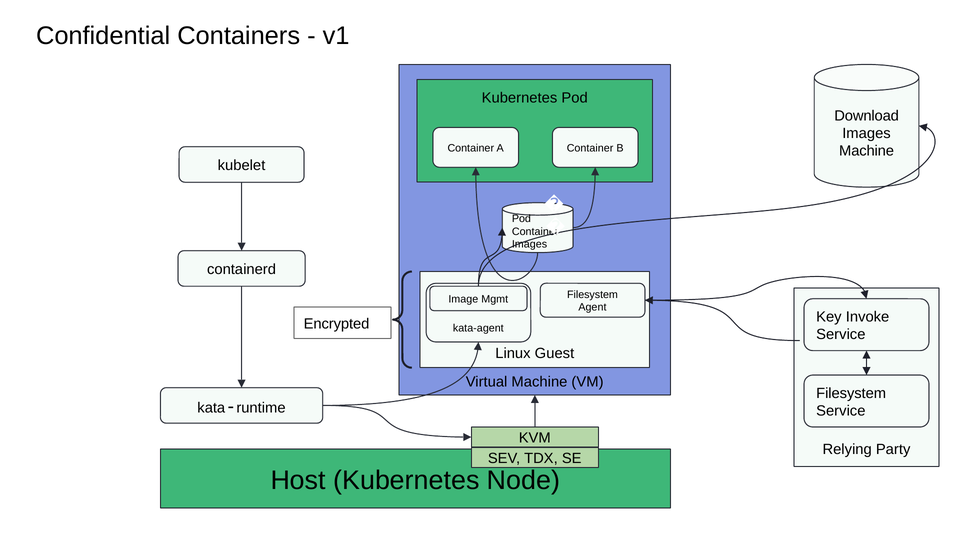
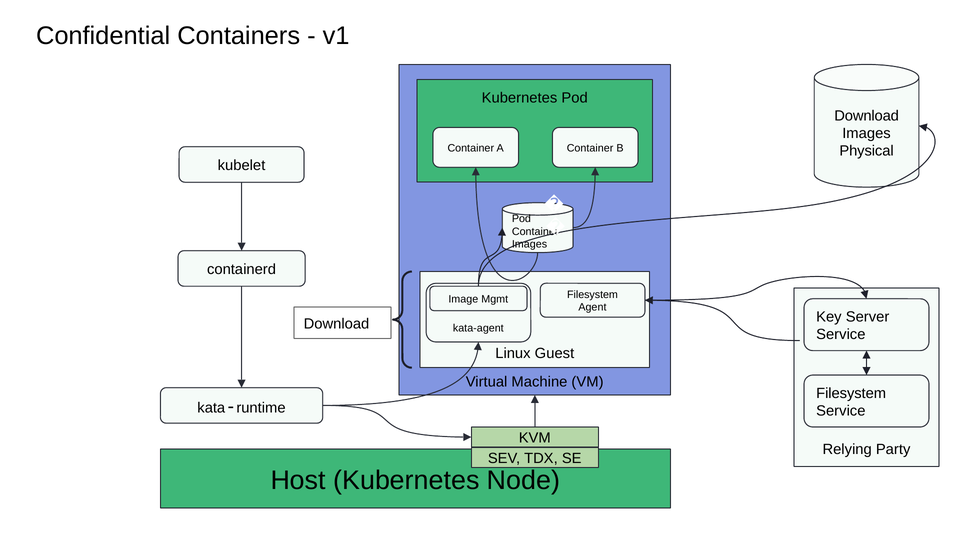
Machine: Machine -> Physical (867, 151)
Invoke: Invoke -> Server (868, 317)
Encrypted: Encrypted -> Download (336, 324)
